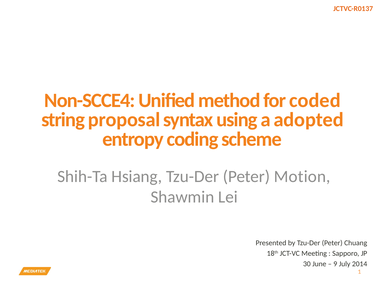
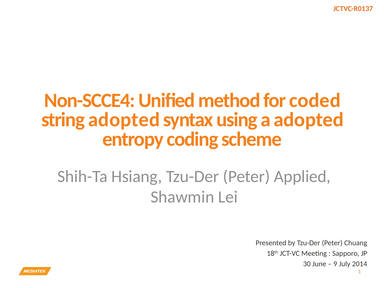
string proposal: proposal -> adopted (124, 120)
Motion: Motion -> Applied (302, 177)
